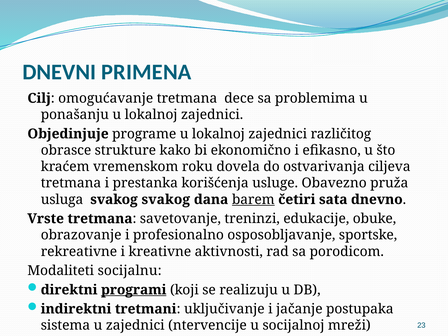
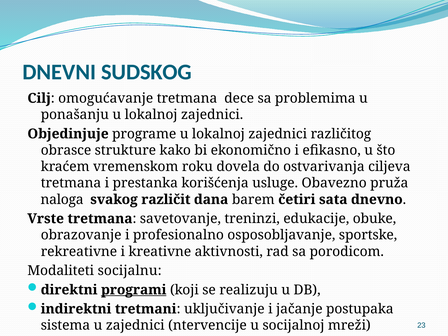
PRIMENA: PRIMENA -> SUDSKOG (146, 72)
usluga: usluga -> naloga (62, 200)
svakog svakog: svakog -> različit (166, 200)
barem underline: present -> none (253, 200)
